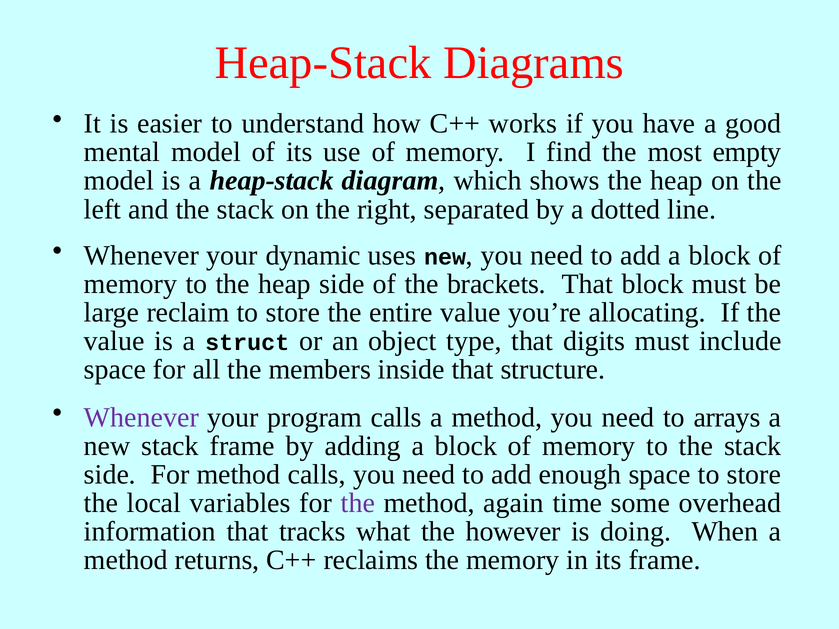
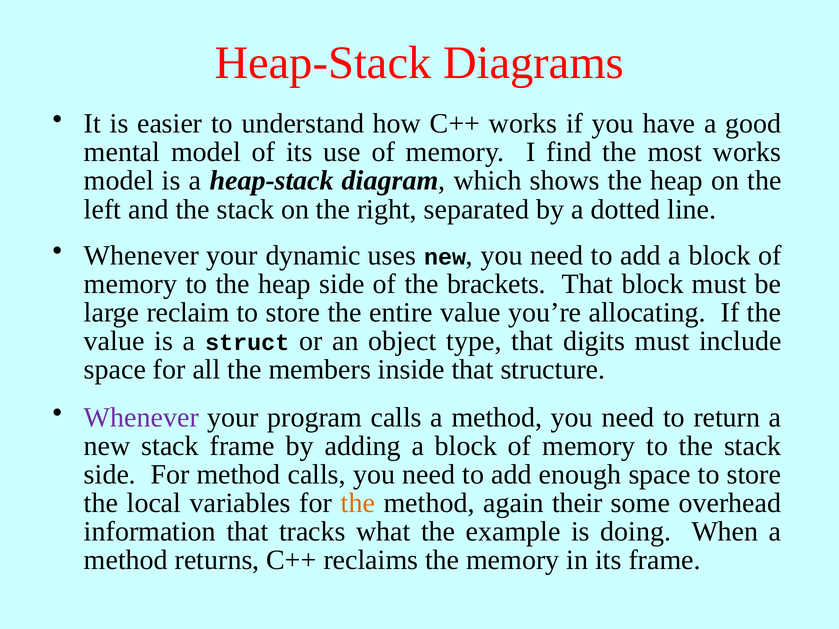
most empty: empty -> works (747, 152)
arrays: arrays -> return (727, 418)
the colour: purple -> orange (358, 503)
time: time -> their (578, 503)
however: however -> example (513, 532)
